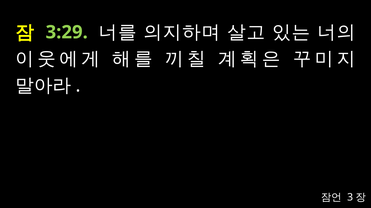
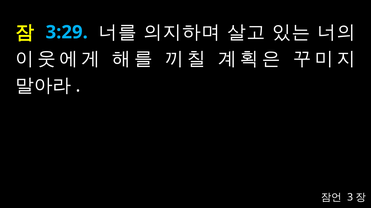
3:29 colour: light green -> light blue (67, 32)
